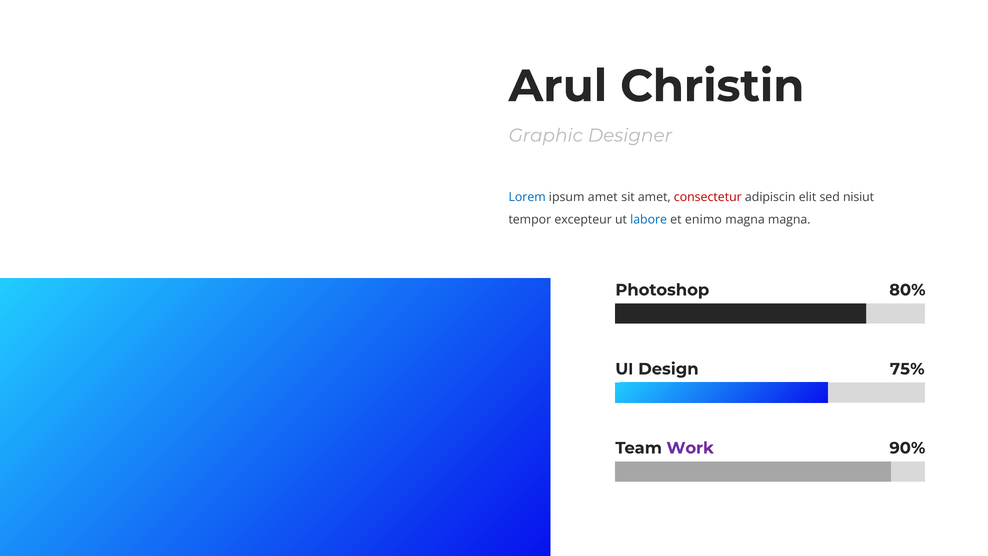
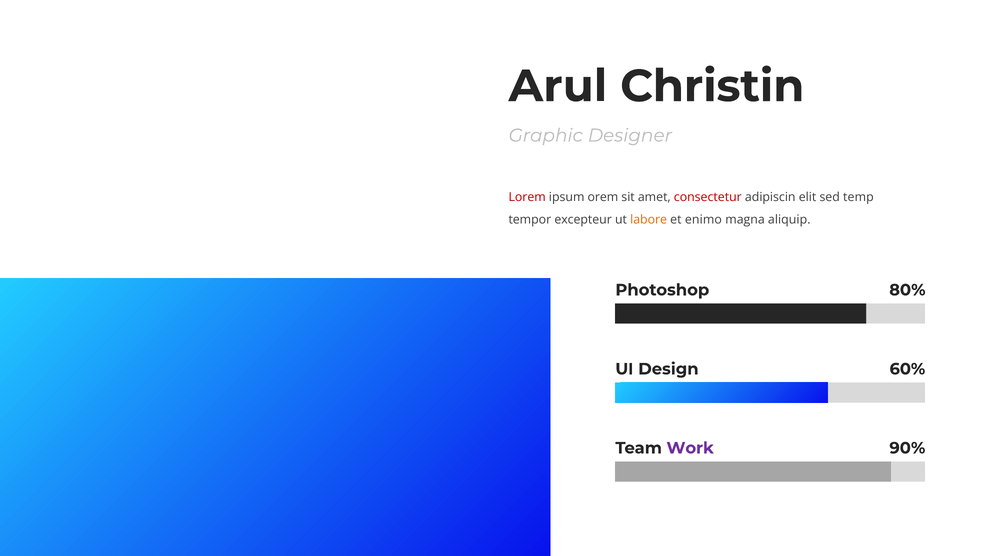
Lorem colour: blue -> red (527, 197)
ipsum amet: amet -> orem (603, 197)
nisiut: nisiut -> temp (858, 197)
labore colour: blue -> orange (649, 219)
magna magna: magna -> aliquip (789, 219)
75%: 75% -> 60% (907, 369)
